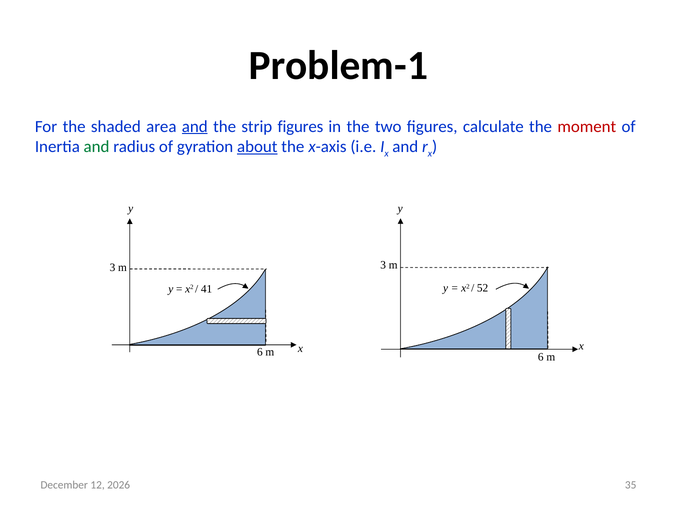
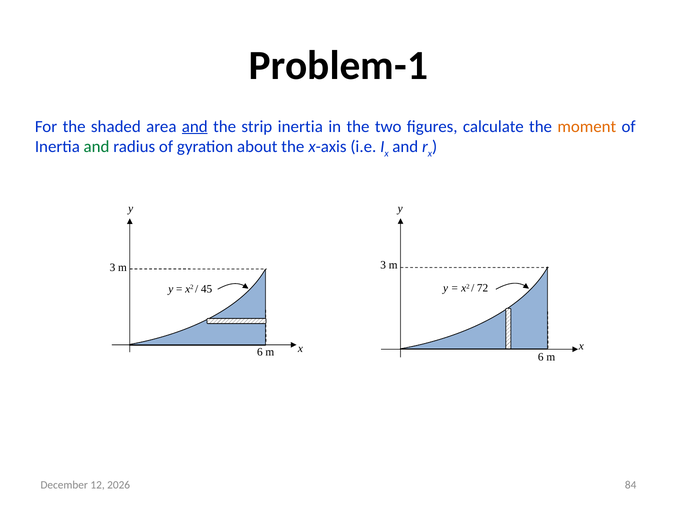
strip figures: figures -> inertia (300, 126)
moment colour: red -> orange (587, 126)
about underline: present -> none (257, 147)
52: 52 -> 72 (483, 288)
41: 41 -> 45 (207, 289)
35: 35 -> 84 (631, 485)
